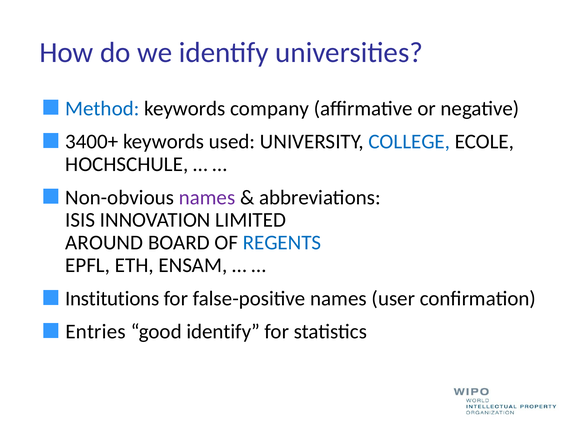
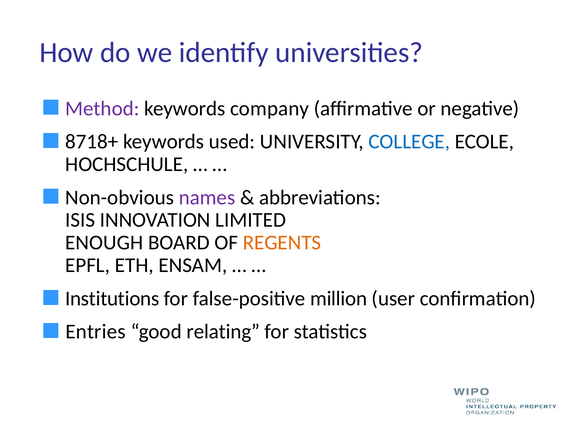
Method colour: blue -> purple (102, 109)
3400+: 3400+ -> 8718+ (92, 142)
AROUND: AROUND -> ENOUGH (104, 243)
REGENTS colour: blue -> orange (282, 243)
false-positive names: names -> million (339, 299)
good identify: identify -> relating (223, 332)
